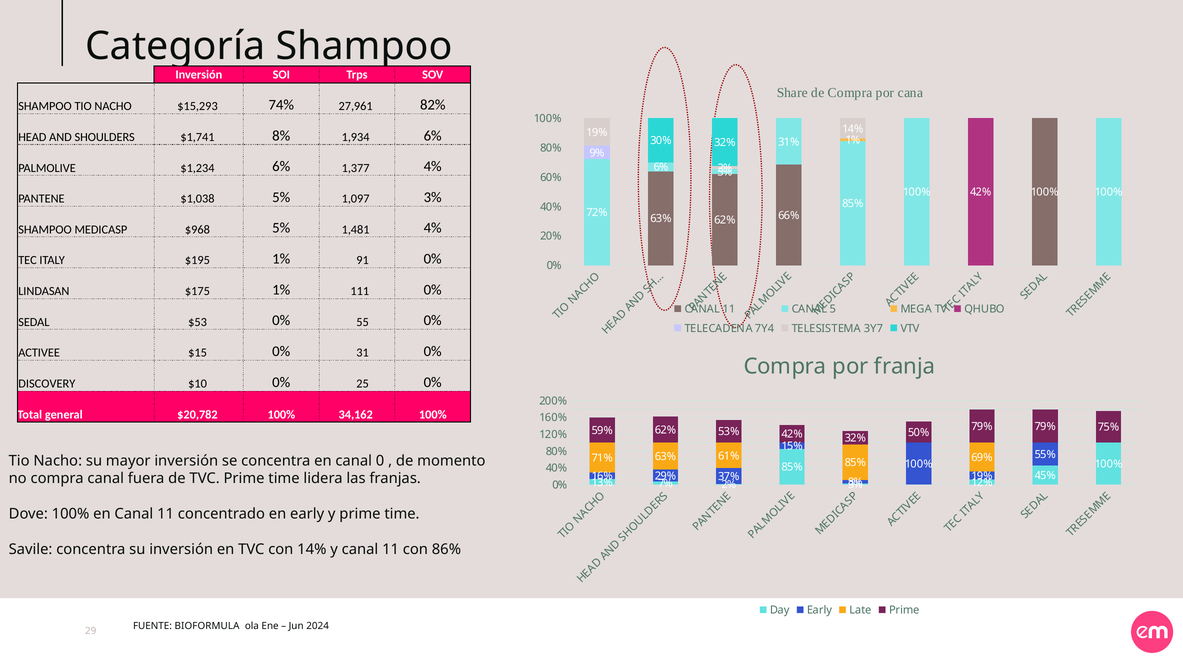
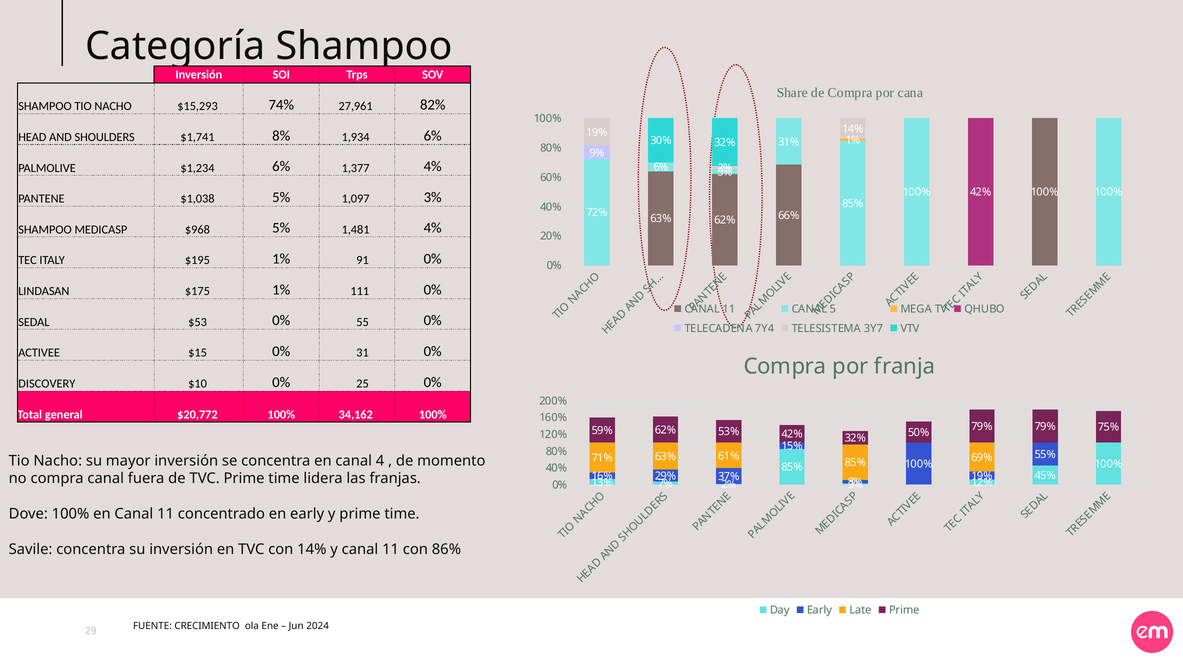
$20,782: $20,782 -> $20,772 (197, 415)
0: 0 -> 4 (380, 461)
BIOFORMULA: BIOFORMULA -> CRECIMIENTO (207, 626)
